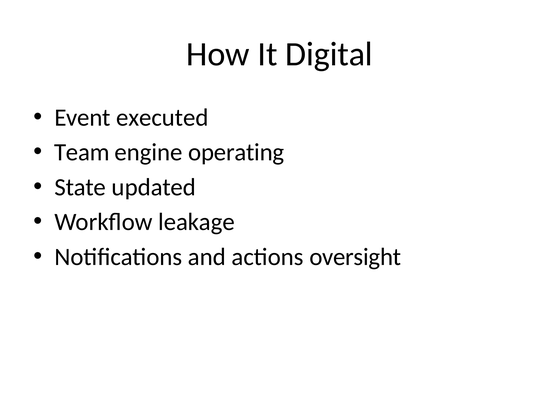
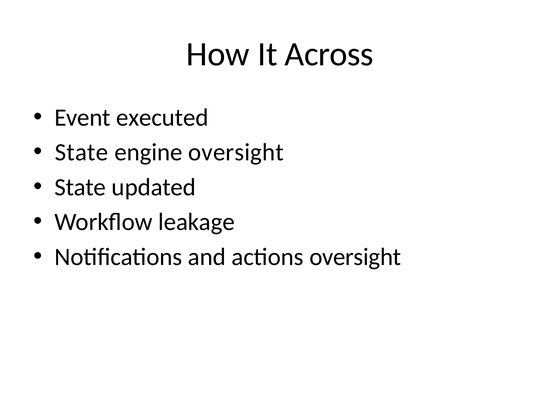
Digital: Digital -> Across (329, 54)
Team: Team -> State (82, 152)
engine operating: operating -> oversight (236, 152)
